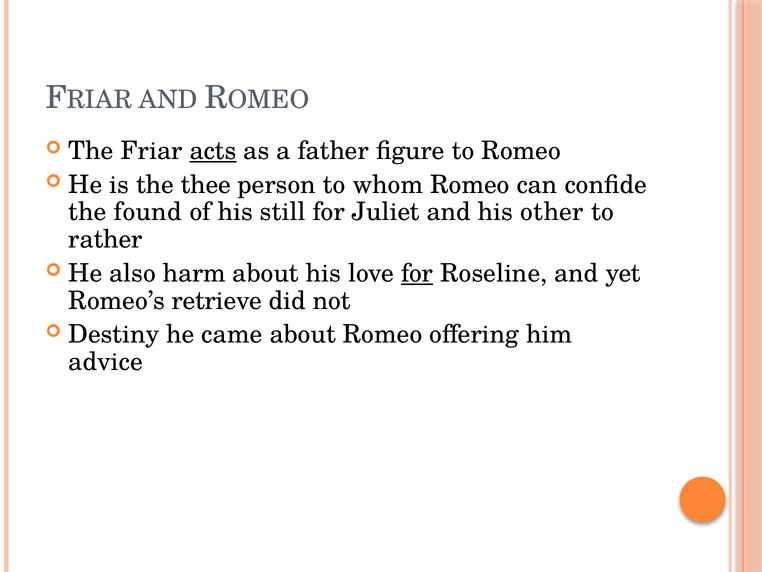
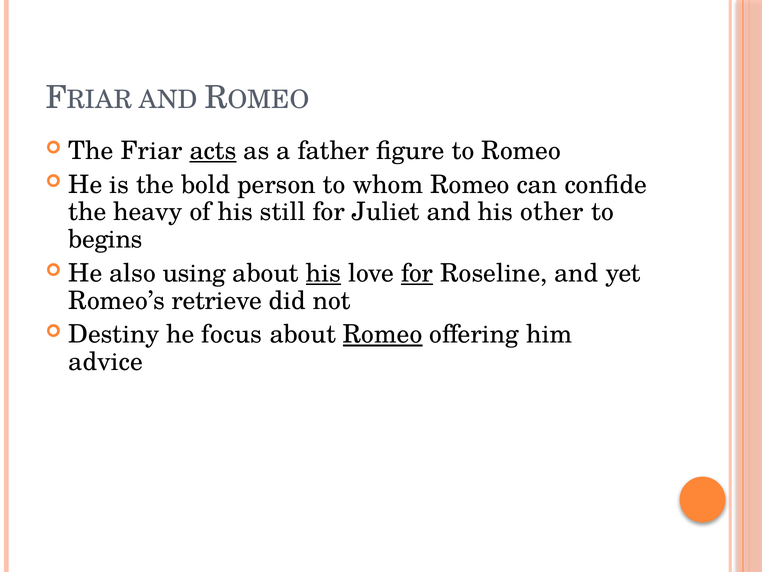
thee: thee -> bold (206, 184)
found: found -> heavy (148, 212)
rather: rather -> begins (105, 239)
harm: harm -> using (194, 273)
his underline: none -> present (324, 273)
came: came -> focus (232, 334)
Romeo underline: none -> present (383, 334)
